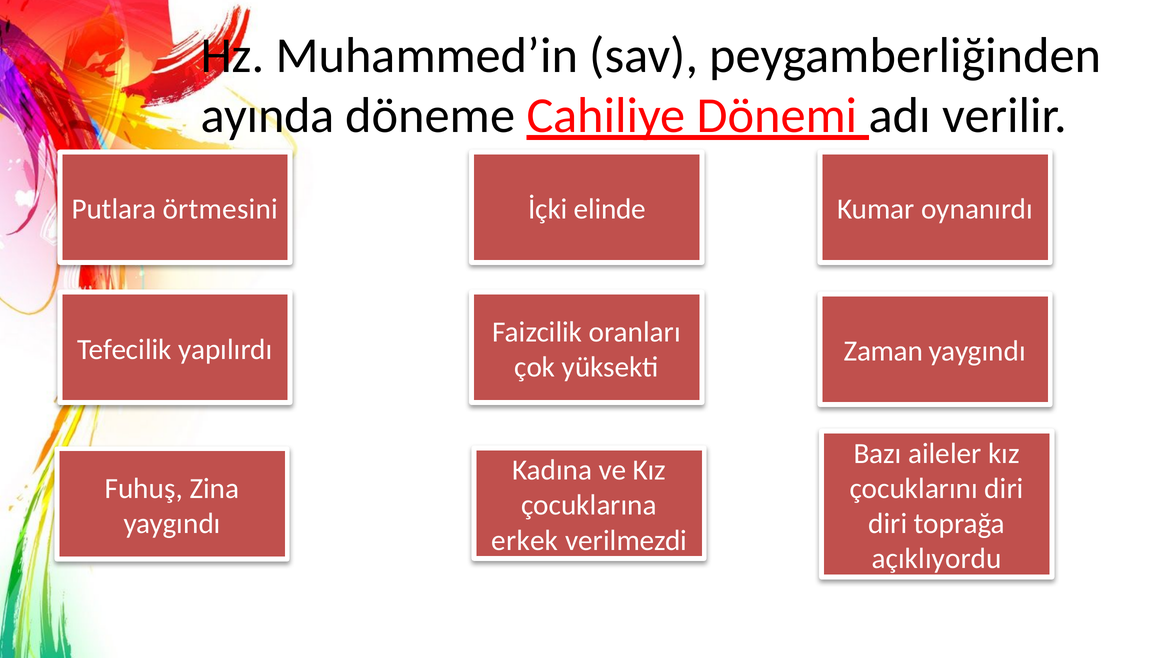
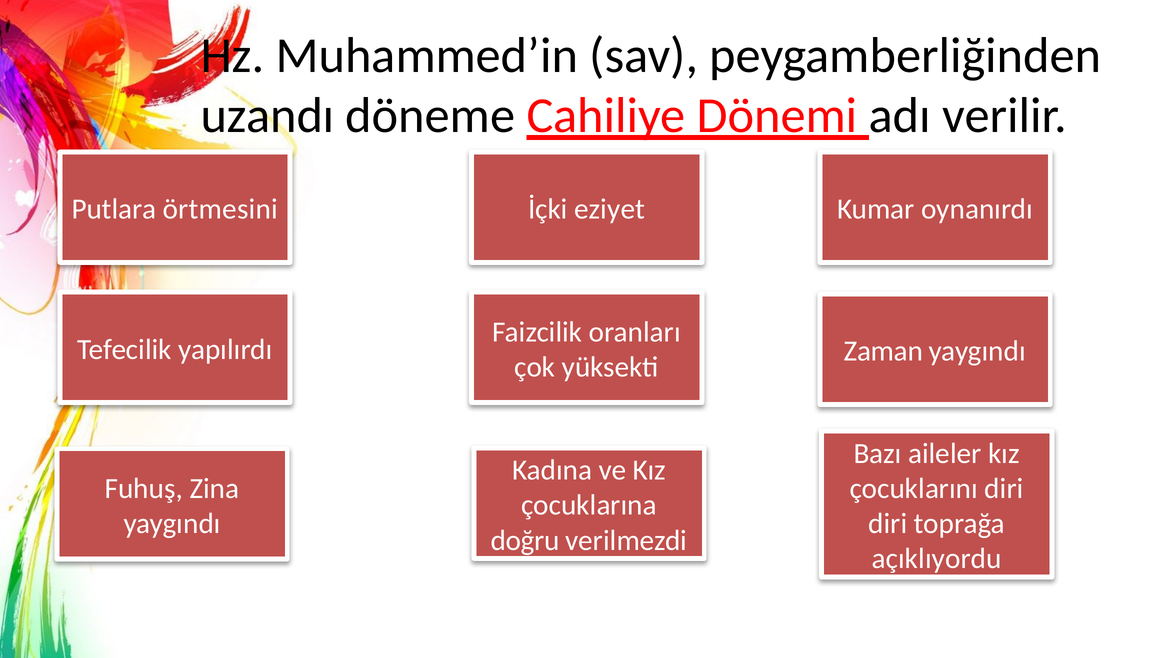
ayında: ayında -> uzandı (267, 116)
elinde: elinde -> eziyet (610, 209)
erkek: erkek -> doğru (525, 540)
